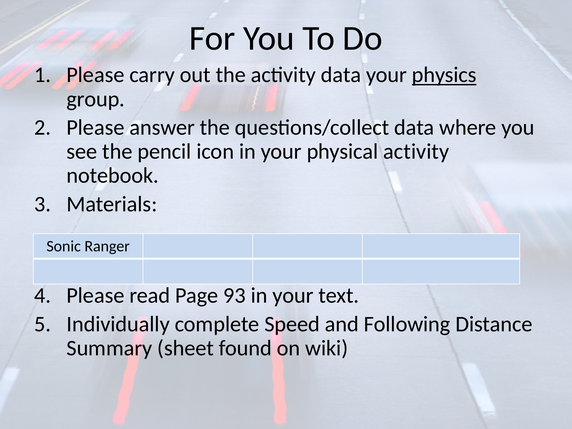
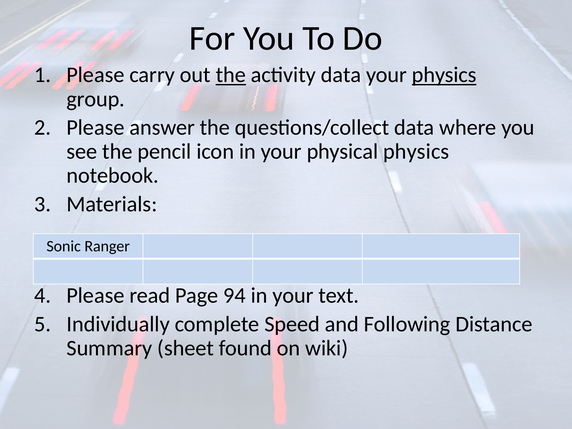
the underline: none -> present (231, 75)
physical activity: activity -> physics (416, 152)
93: 93 -> 94 (235, 295)
